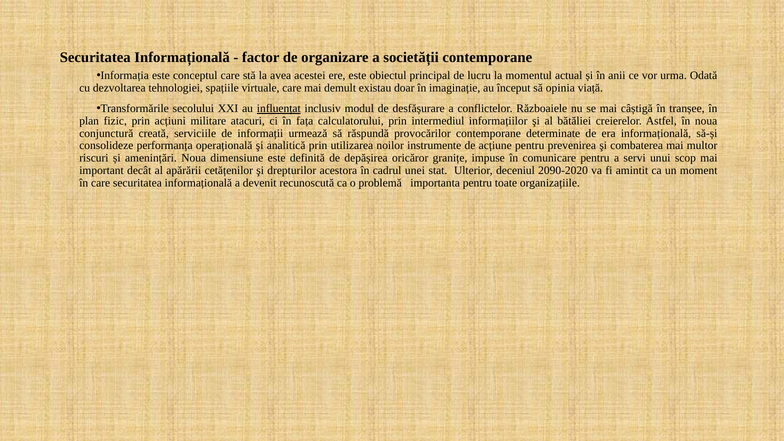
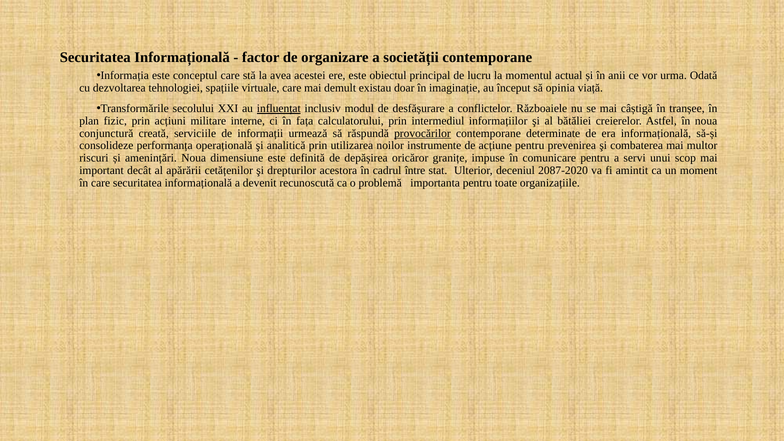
atacuri: atacuri -> interne (248, 121)
provocărilor underline: none -> present (422, 133)
unei: unei -> între (415, 170)
2090-2020: 2090-2020 -> 2087-2020 (563, 170)
